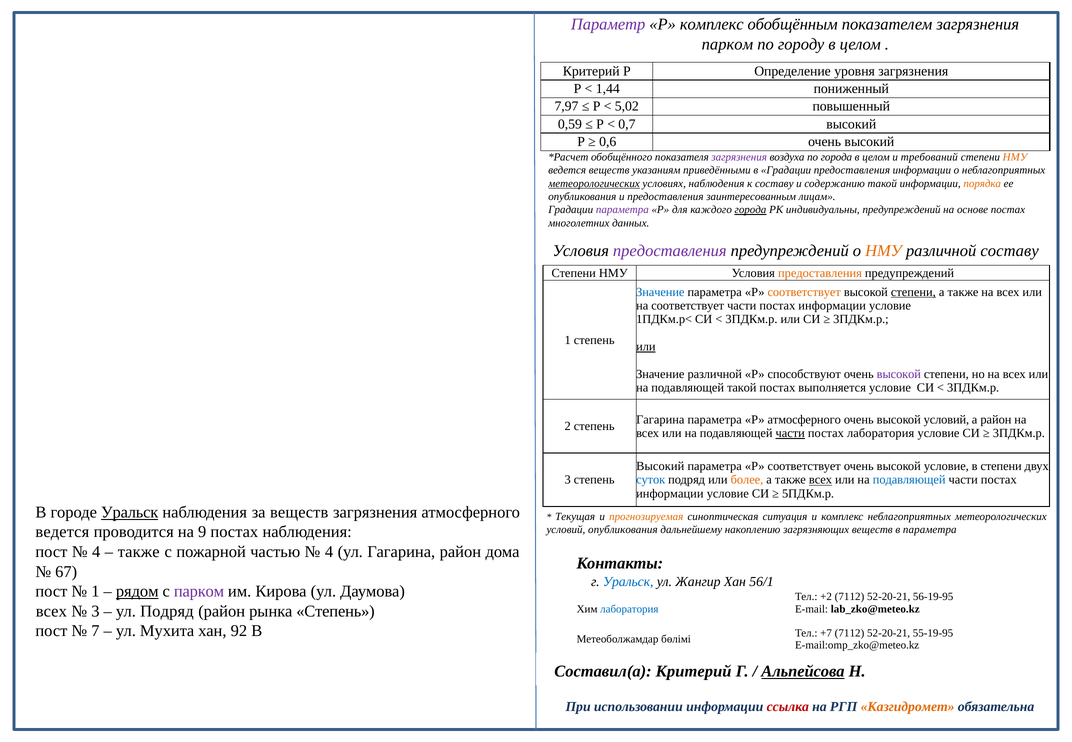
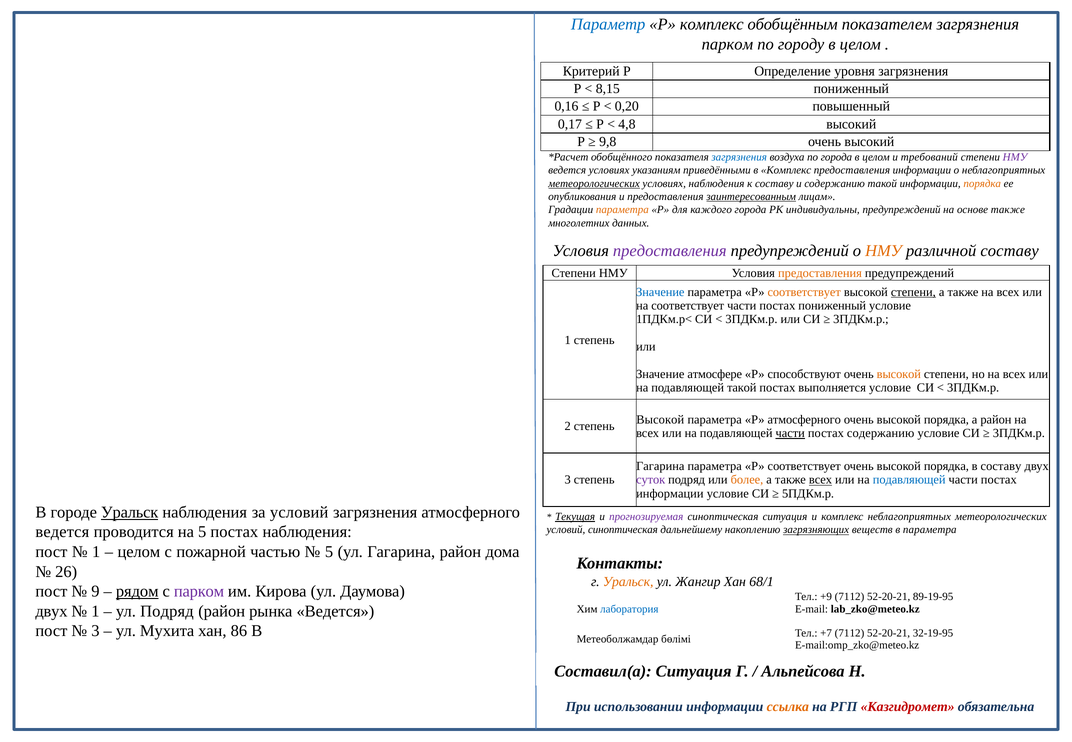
Параметр colour: purple -> blue (608, 25)
1,44: 1,44 -> 8,15 (608, 89)
7,97: 7,97 -> 0,16 (566, 106)
5,02: 5,02 -> 0,20 (627, 106)
0,59: 0,59 -> 0,17 (570, 124)
0,7: 0,7 -> 4,8 (627, 124)
0,6: 0,6 -> 9,8 (608, 142)
загрязнения colour: purple -> blue (739, 157)
НМУ colour: orange -> purple (1015, 157)
ведется веществ: веществ -> условиях (609, 170)
в Градации: Градации -> Комплекс (786, 170)
заинтересованным underline: none -> present (751, 197)
параметра colour: purple -> orange (622, 210)
города underline: present -> none (750, 210)
основе постах: постах -> также (1008, 210)
информации: информации -> пониженный (832, 306)
или underline: present -> none (646, 347)
Значение различной: различной -> атмосфере (715, 374)
высокой colour: purple -> orange (899, 374)
Гагарина: Гагарина -> Высокой (660, 419)
условий: условий -> порядка (946, 419)
постах лаборатория: лаборатория -> содержанию (881, 433)
Высокий: Высокий -> Гагарина (660, 466)
соответствует очень высокой условие: условие -> порядка (946, 466)
в степени: степени -> составу (1001, 466)
суток colour: blue -> purple (651, 480)
за веществ: веществ -> условий (299, 512)
Текущая underline: none -> present (575, 517)
прогнозируемая colour: orange -> purple (646, 517)
на 9: 9 -> 5 (202, 532)
условий опубликования: опубликования -> синоптическая (623, 530)
загрязняющих underline: none -> present (816, 530)
4: 4 -> 1 (96, 552)
также: также -> целом (139, 552)
4: 4 -> 5 (329, 552)
67: 67 -> 26 (66, 572)
Уральск colour: blue -> orange (628, 582)
56/1: 56/1 -> 68/1 (761, 582)
1: 1 -> 9 (95, 591)
+2: +2 -> +9 (826, 597)
56-19-95: 56-19-95 -> 89-19-95 (933, 597)
всех: всех -> двух (51, 611)
3: 3 -> 1 (95, 611)
рынка Степень: Степень -> Ведется (335, 611)
7: 7 -> 3 (95, 631)
92: 92 -> 86 (239, 631)
55-19-95: 55-19-95 -> 32-19-95 (933, 633)
Составил(а Критерий: Критерий -> Ситуация (694, 672)
Альпейсова underline: present -> none (803, 672)
ссылка colour: red -> orange (788, 707)
Казгидромет colour: orange -> red (908, 707)
